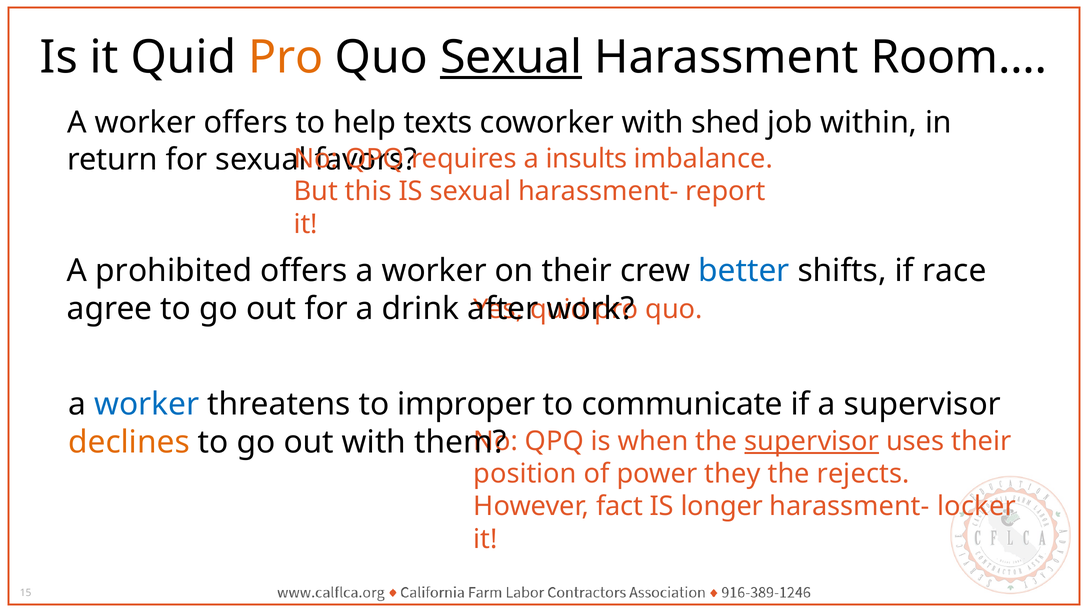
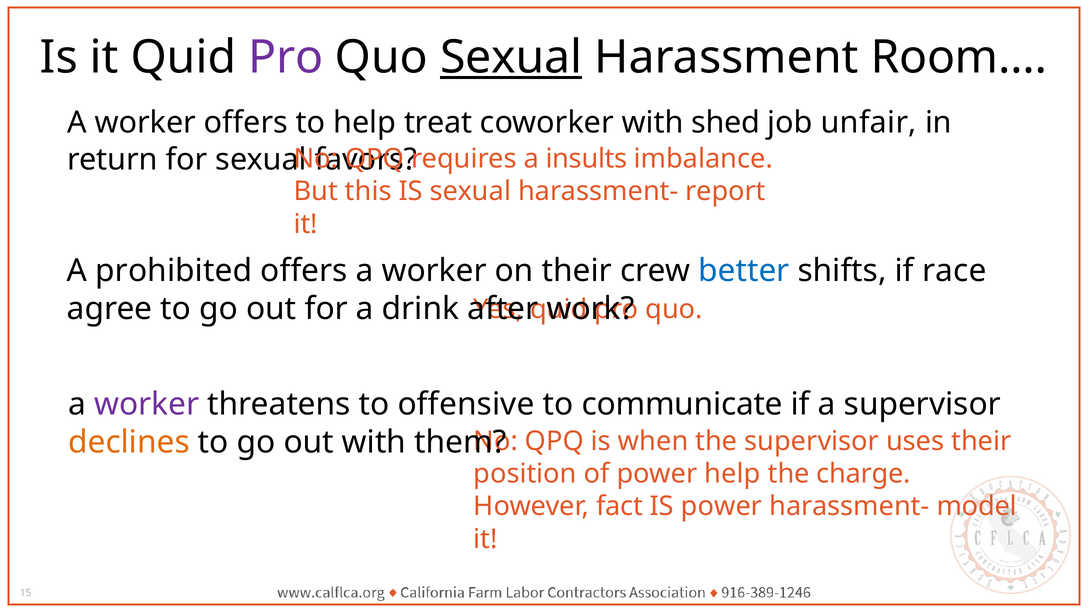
Pro colour: orange -> purple (286, 58)
texts: texts -> treat (438, 123)
within: within -> unfair (869, 123)
worker colour: blue -> purple (147, 404)
improper: improper -> offensive (466, 404)
supervisor underline: present -> none (812, 441)
power they: they -> help (732, 474)
rejects: rejects -> charge (863, 474)
IS longer: longer -> power (722, 507)
locker: locker -> model (977, 507)
